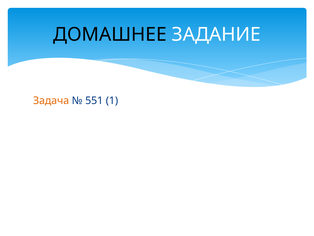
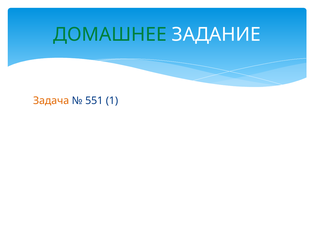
ДОМАШНЕЕ colour: black -> green (110, 34)
